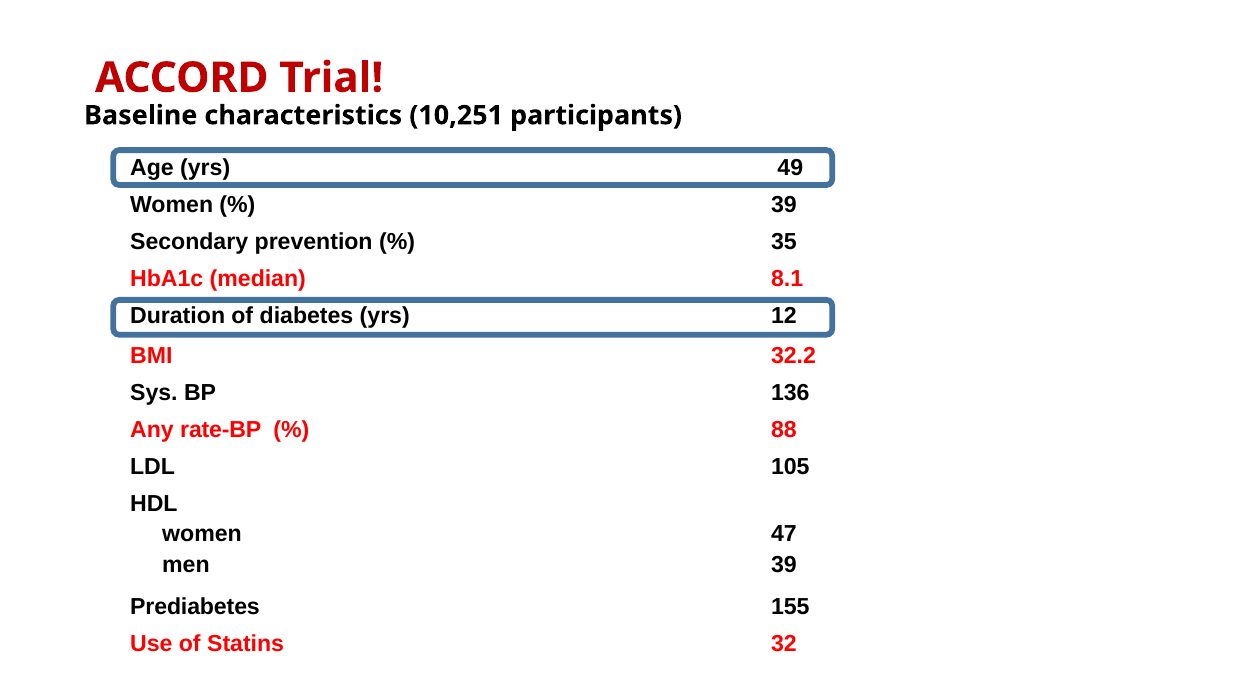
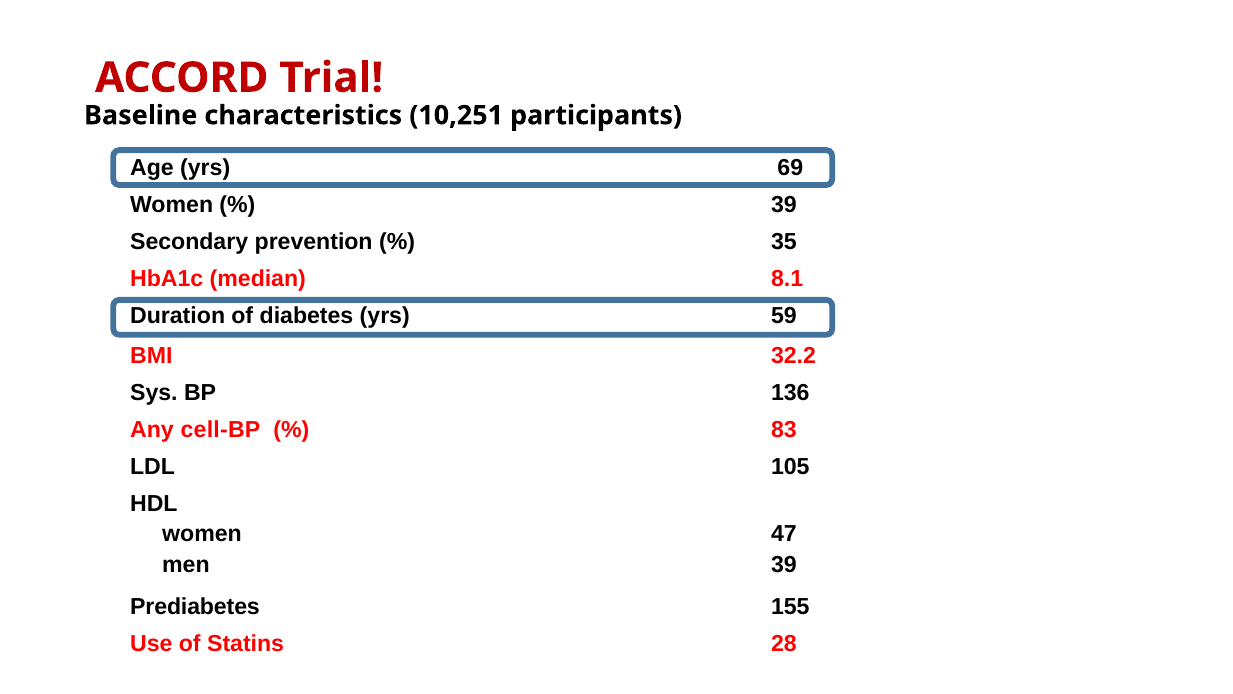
49: 49 -> 69 (790, 168)
12: 12 -> 59 (784, 316)
rate-BP: rate-BP -> cell-BP (221, 430)
88: 88 -> 83 (784, 430)
32: 32 -> 28 (784, 644)
